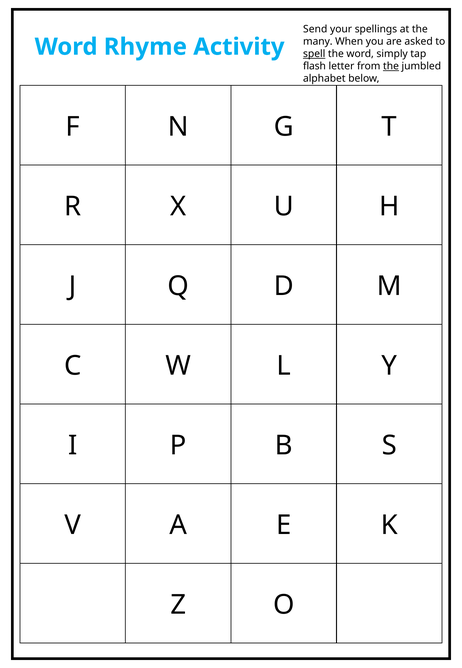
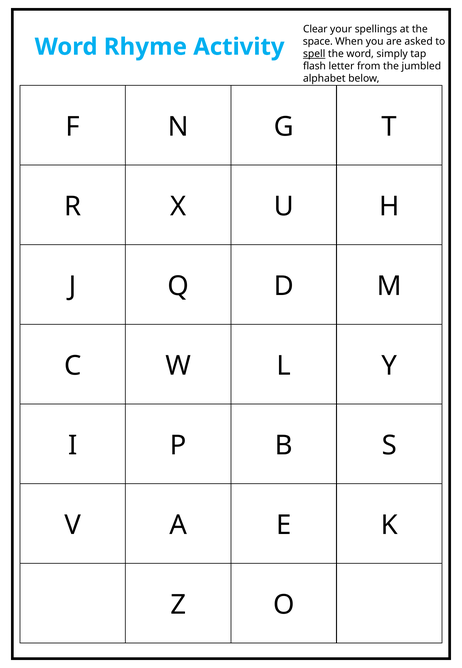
Send: Send -> Clear (315, 29)
many: many -> space (318, 41)
the underline: present -> none (391, 66)
